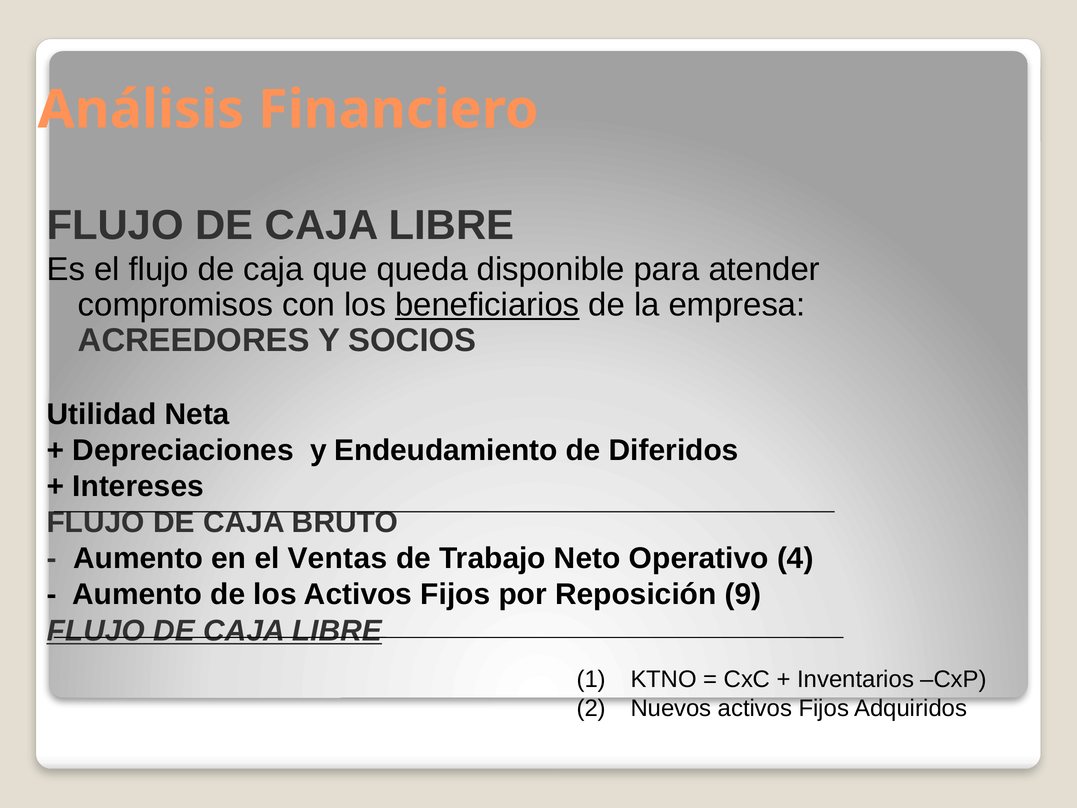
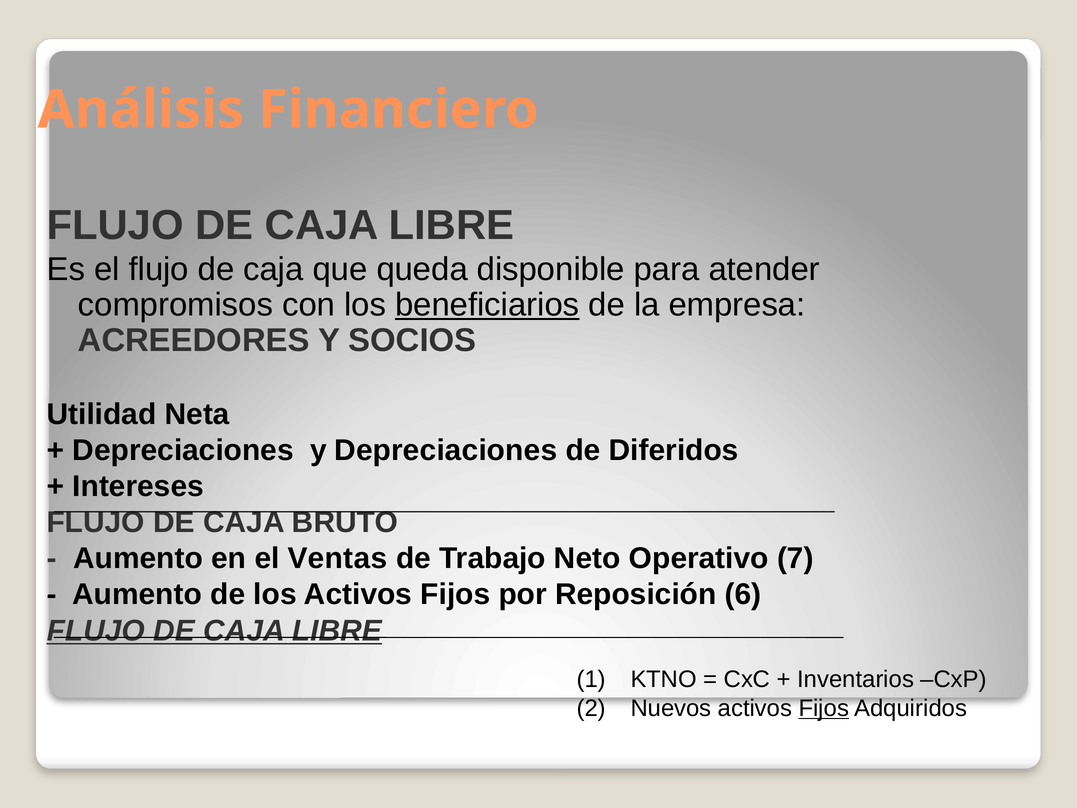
y Endeudamiento: Endeudamiento -> Depreciaciones (446, 450)
4: 4 -> 7 (795, 558)
9: 9 -> 6 (743, 594)
Fijos underline: none -> present (824, 708)
